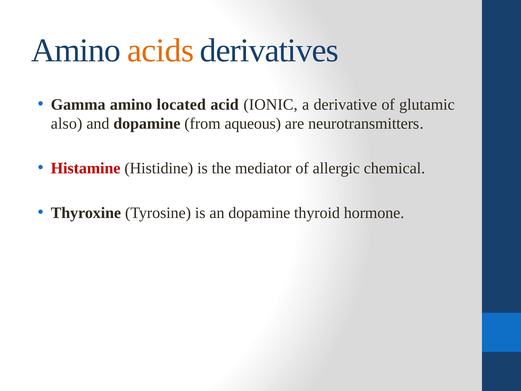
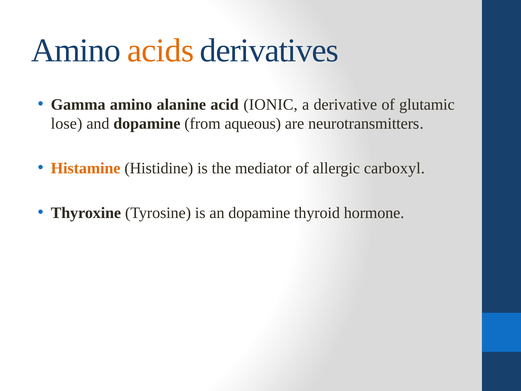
located: located -> alanine (181, 104)
also: also -> lose (67, 124)
Histamine colour: red -> orange (86, 168)
chemical: chemical -> carboxyl (394, 168)
